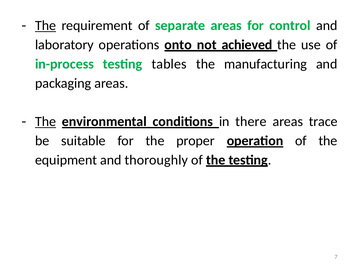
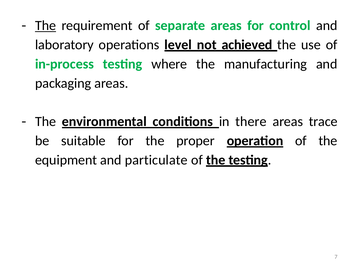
onto: onto -> level (178, 45)
tables: tables -> where (169, 64)
The underline: present -> none (46, 122)
thoroughly: thoroughly -> particulate (156, 160)
